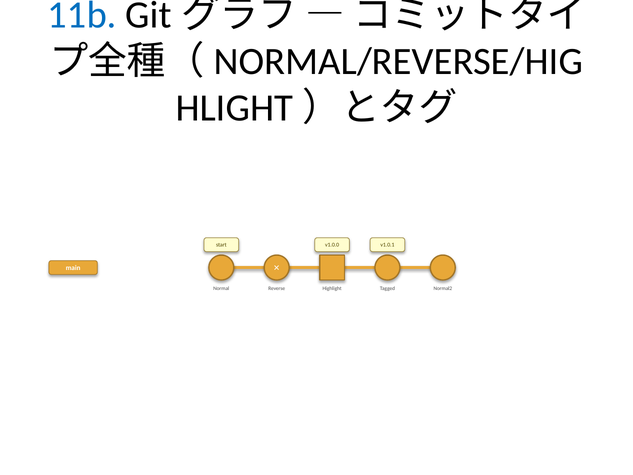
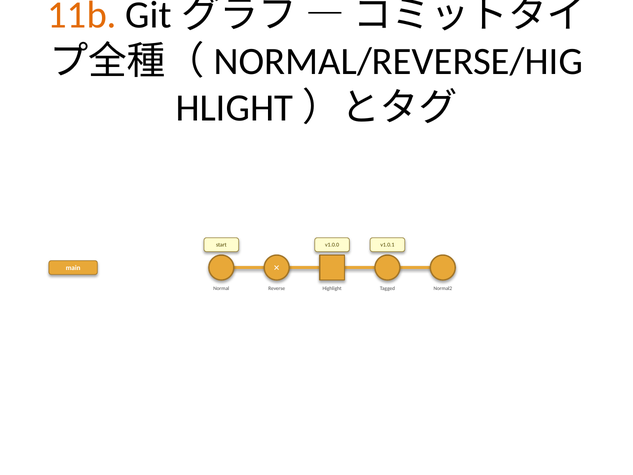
11b colour: blue -> orange (82, 15)
